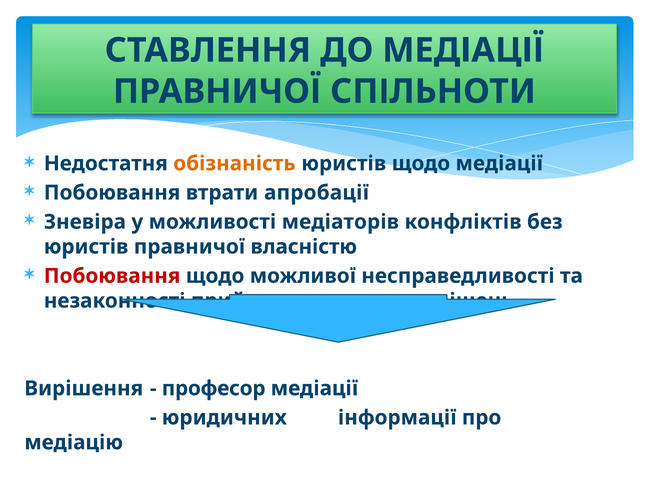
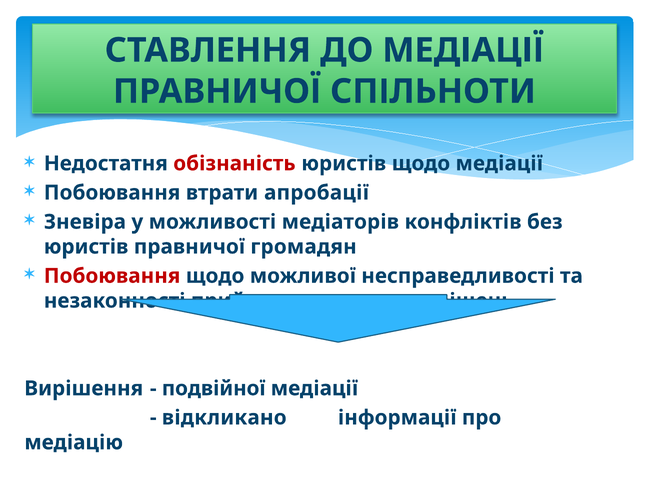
обізнаність colour: orange -> red (234, 163)
власністю: власністю -> громадян (304, 247)
професор: професор -> подвійної (214, 388)
юридичних: юридичних -> відкликано (224, 417)
